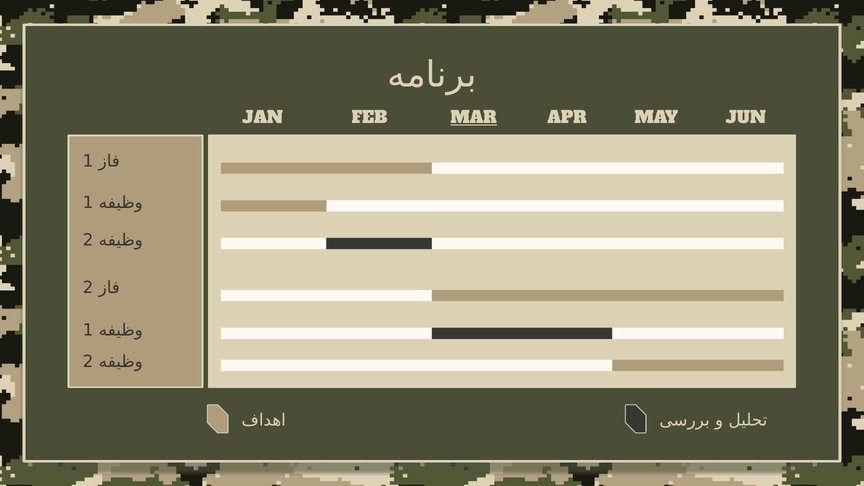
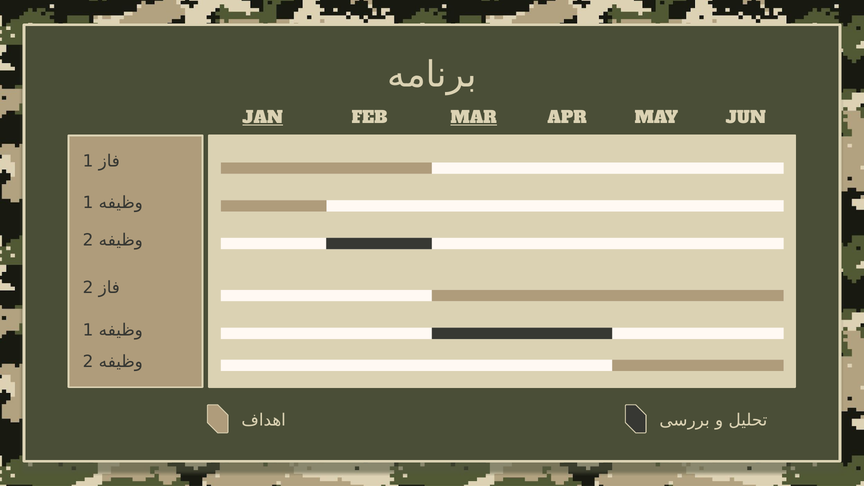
JAN underline: none -> present (263, 118)
